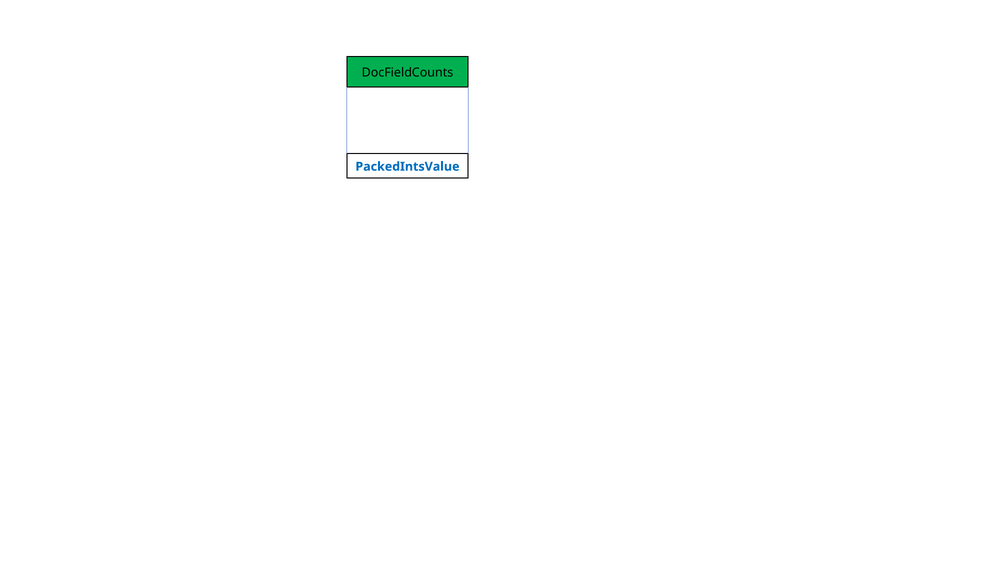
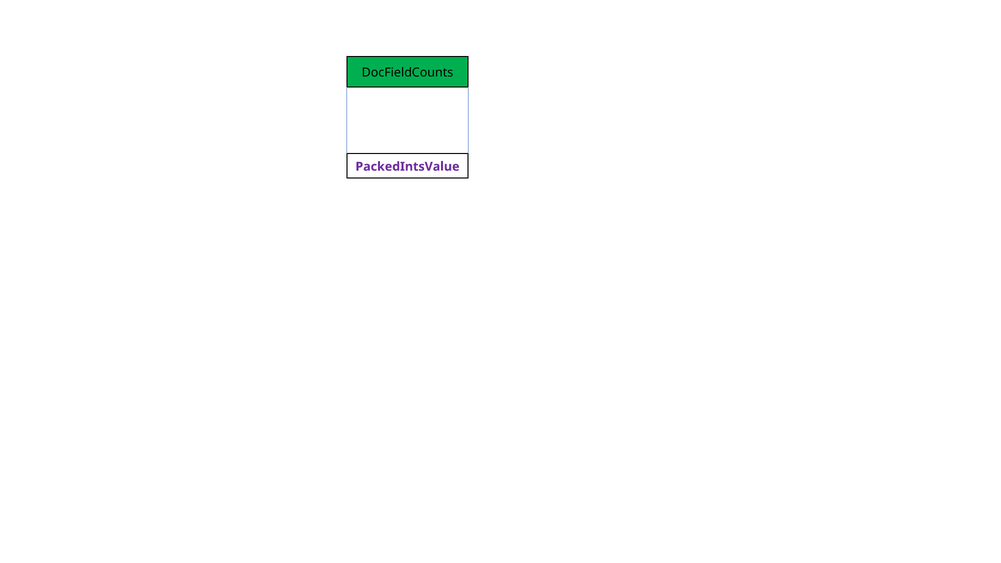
PackedIntsValue colour: blue -> purple (407, 167)
